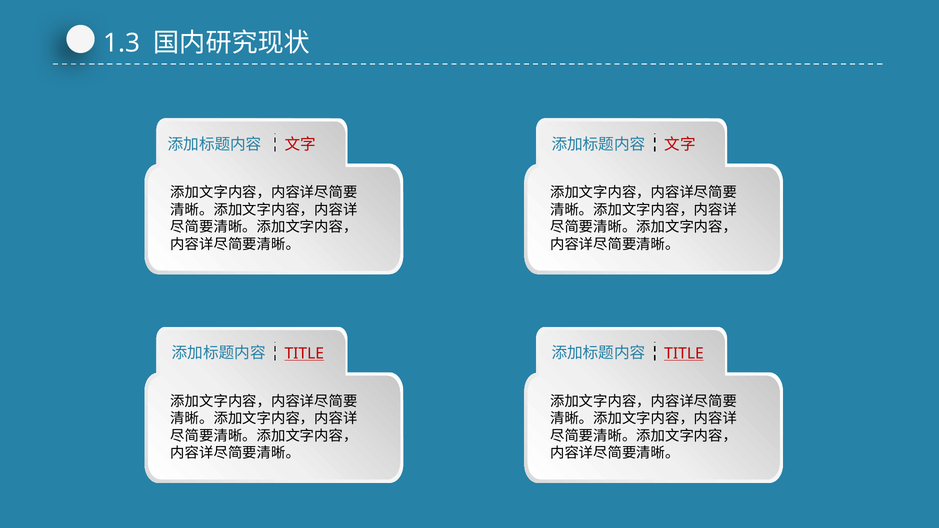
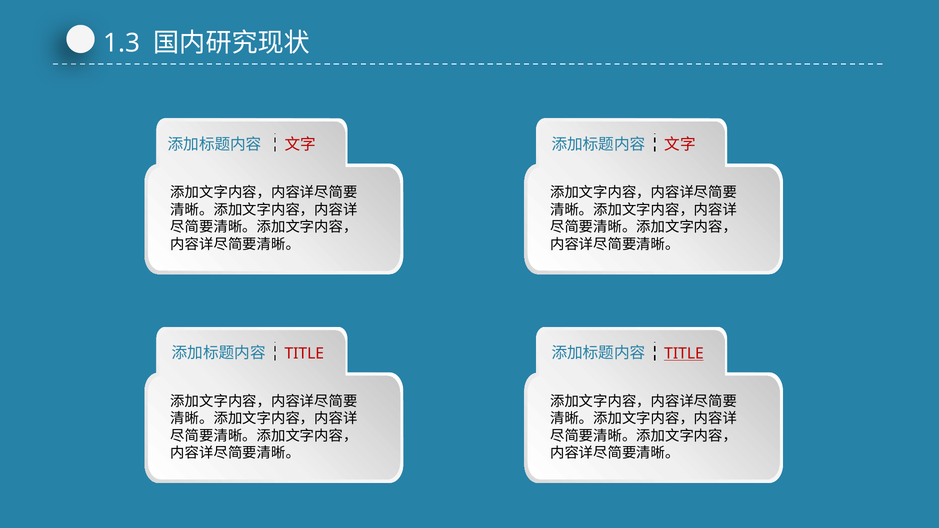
TITLE underline: present -> none (304, 354)
